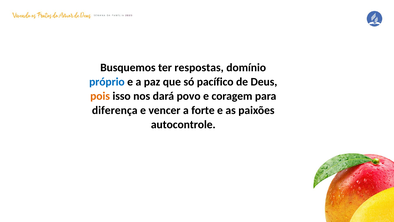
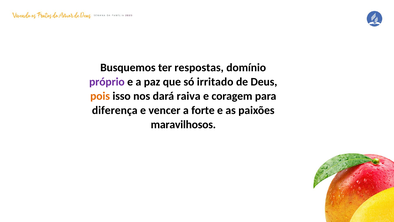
próprio colour: blue -> purple (107, 82)
pacífico: pacífico -> irritado (215, 82)
povo: povo -> raiva (189, 96)
autocontrole: autocontrole -> maravilhosos (183, 124)
